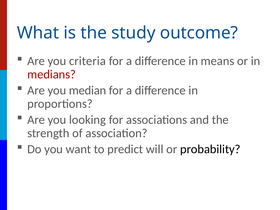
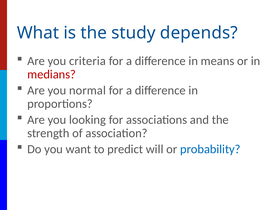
outcome: outcome -> depends (199, 33)
median: median -> normal (87, 90)
probability colour: black -> blue (210, 149)
